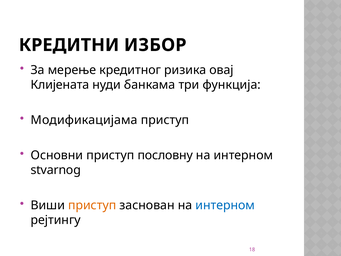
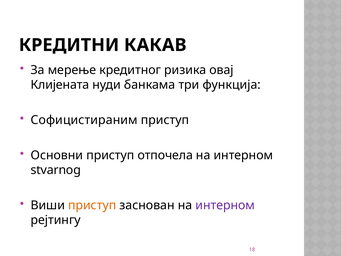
ИЗБОР: ИЗБОР -> КАКАВ (155, 45)
Модификацијама: Модификацијама -> Софицистираним (84, 120)
пословну: пословну -> отпочела (165, 155)
интерном colour: blue -> purple (225, 205)
